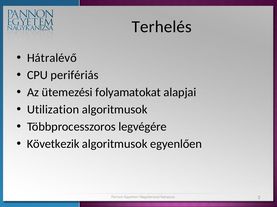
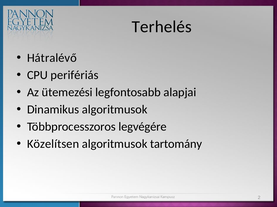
folyamatokat: folyamatokat -> legfontosabb (128, 93)
Utilization: Utilization -> Dinamikus (53, 110)
Következik: Következik -> Közelítsen (53, 144)
egyenlően: egyenlően -> tartomány (176, 144)
